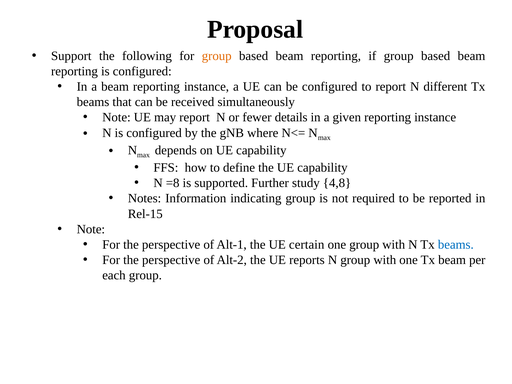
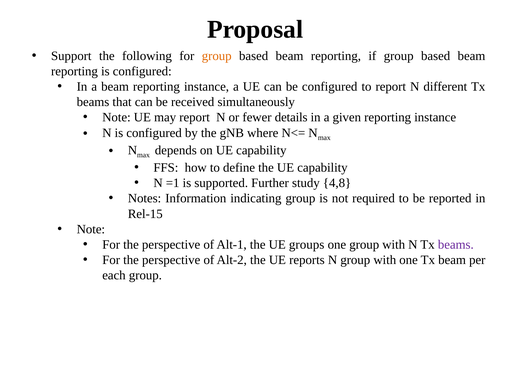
=8: =8 -> =1 (173, 183)
certain: certain -> groups (307, 244)
beams colour: blue -> purple (456, 244)
